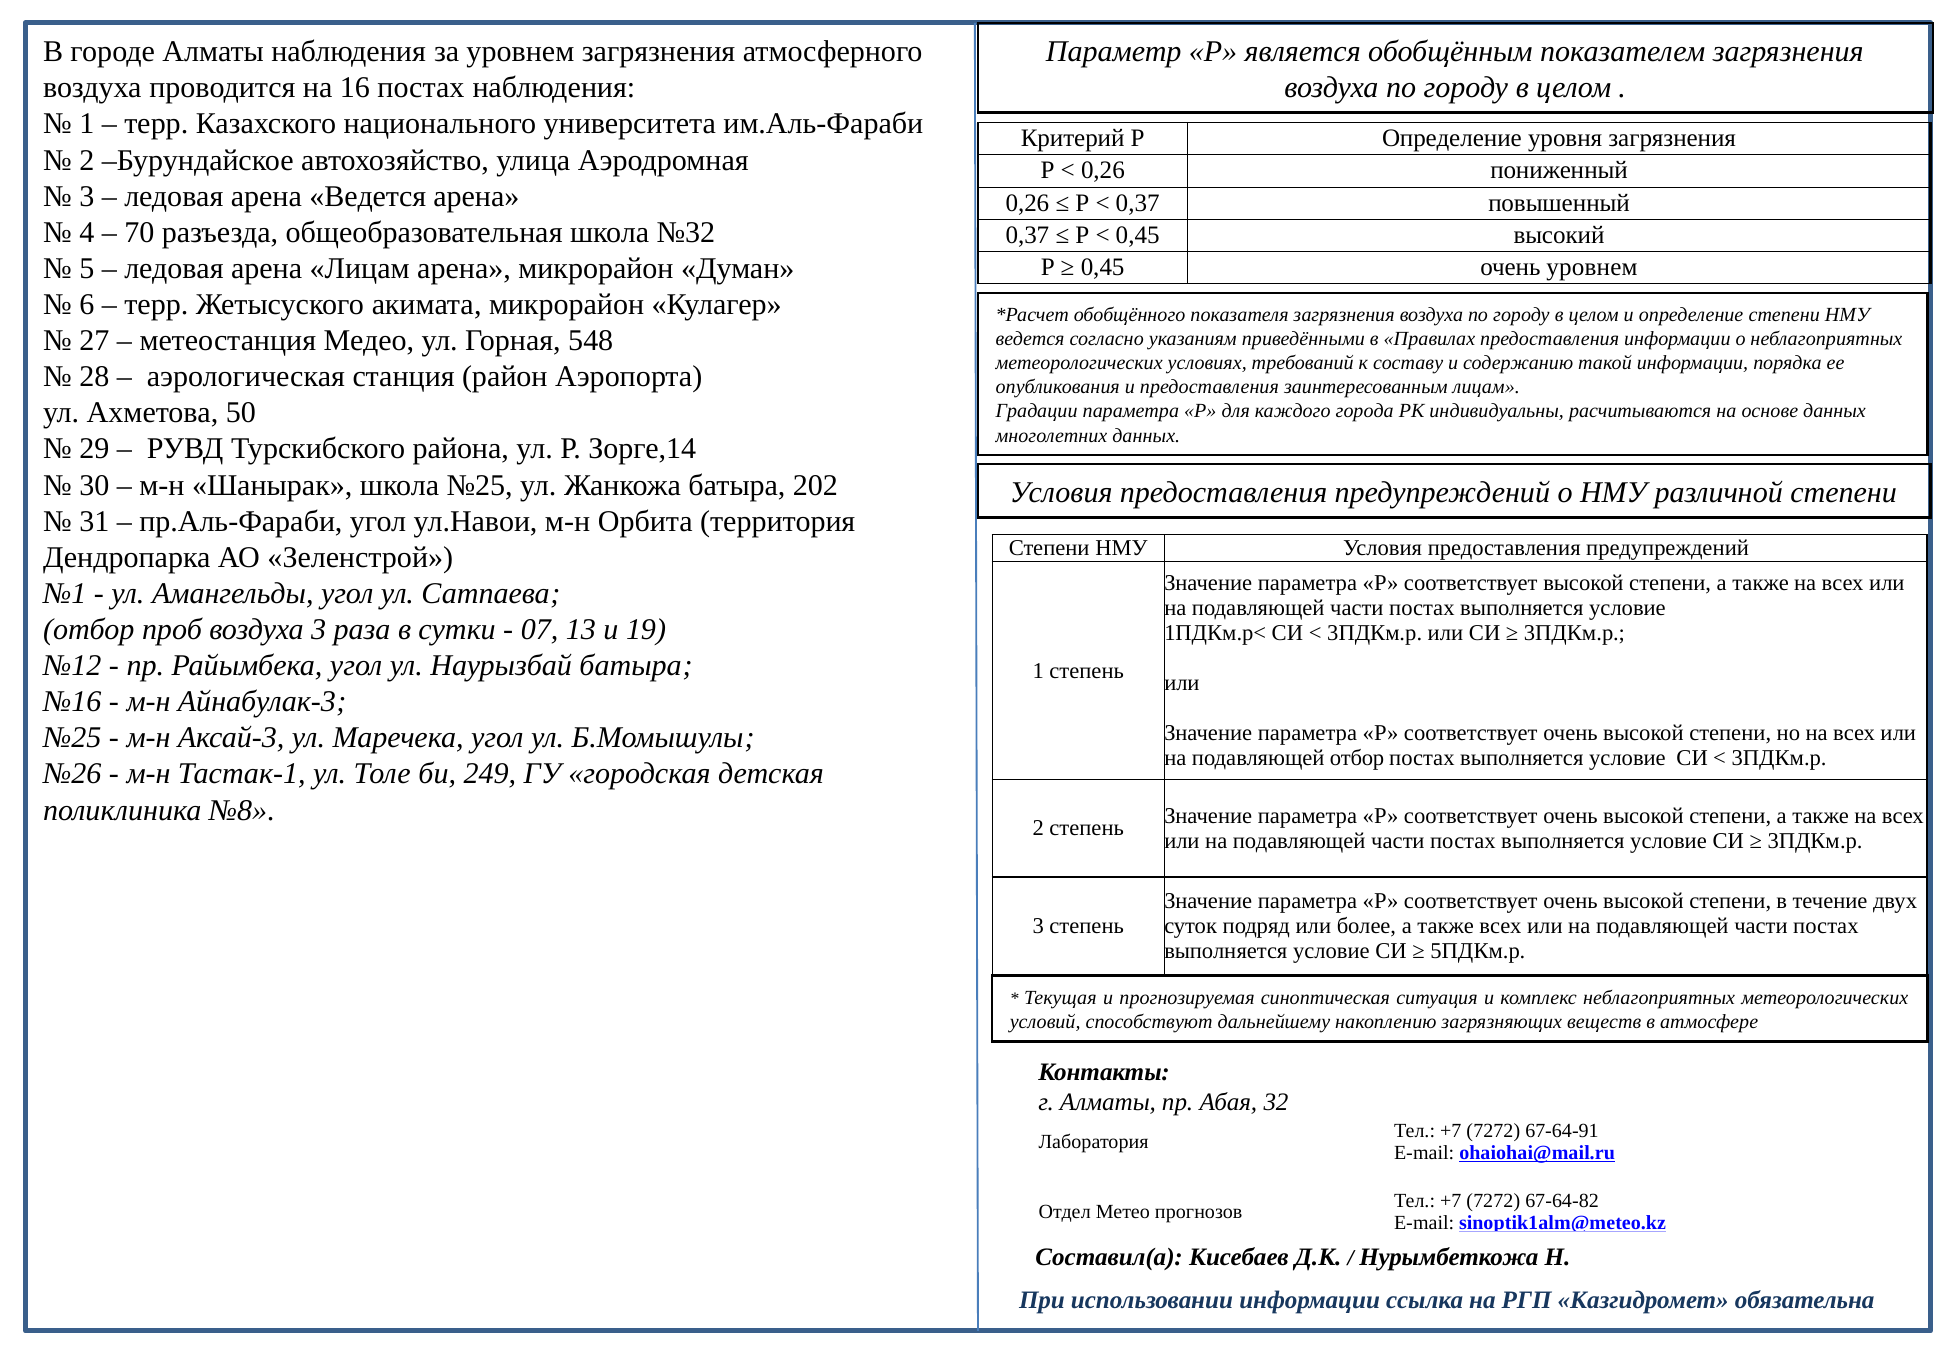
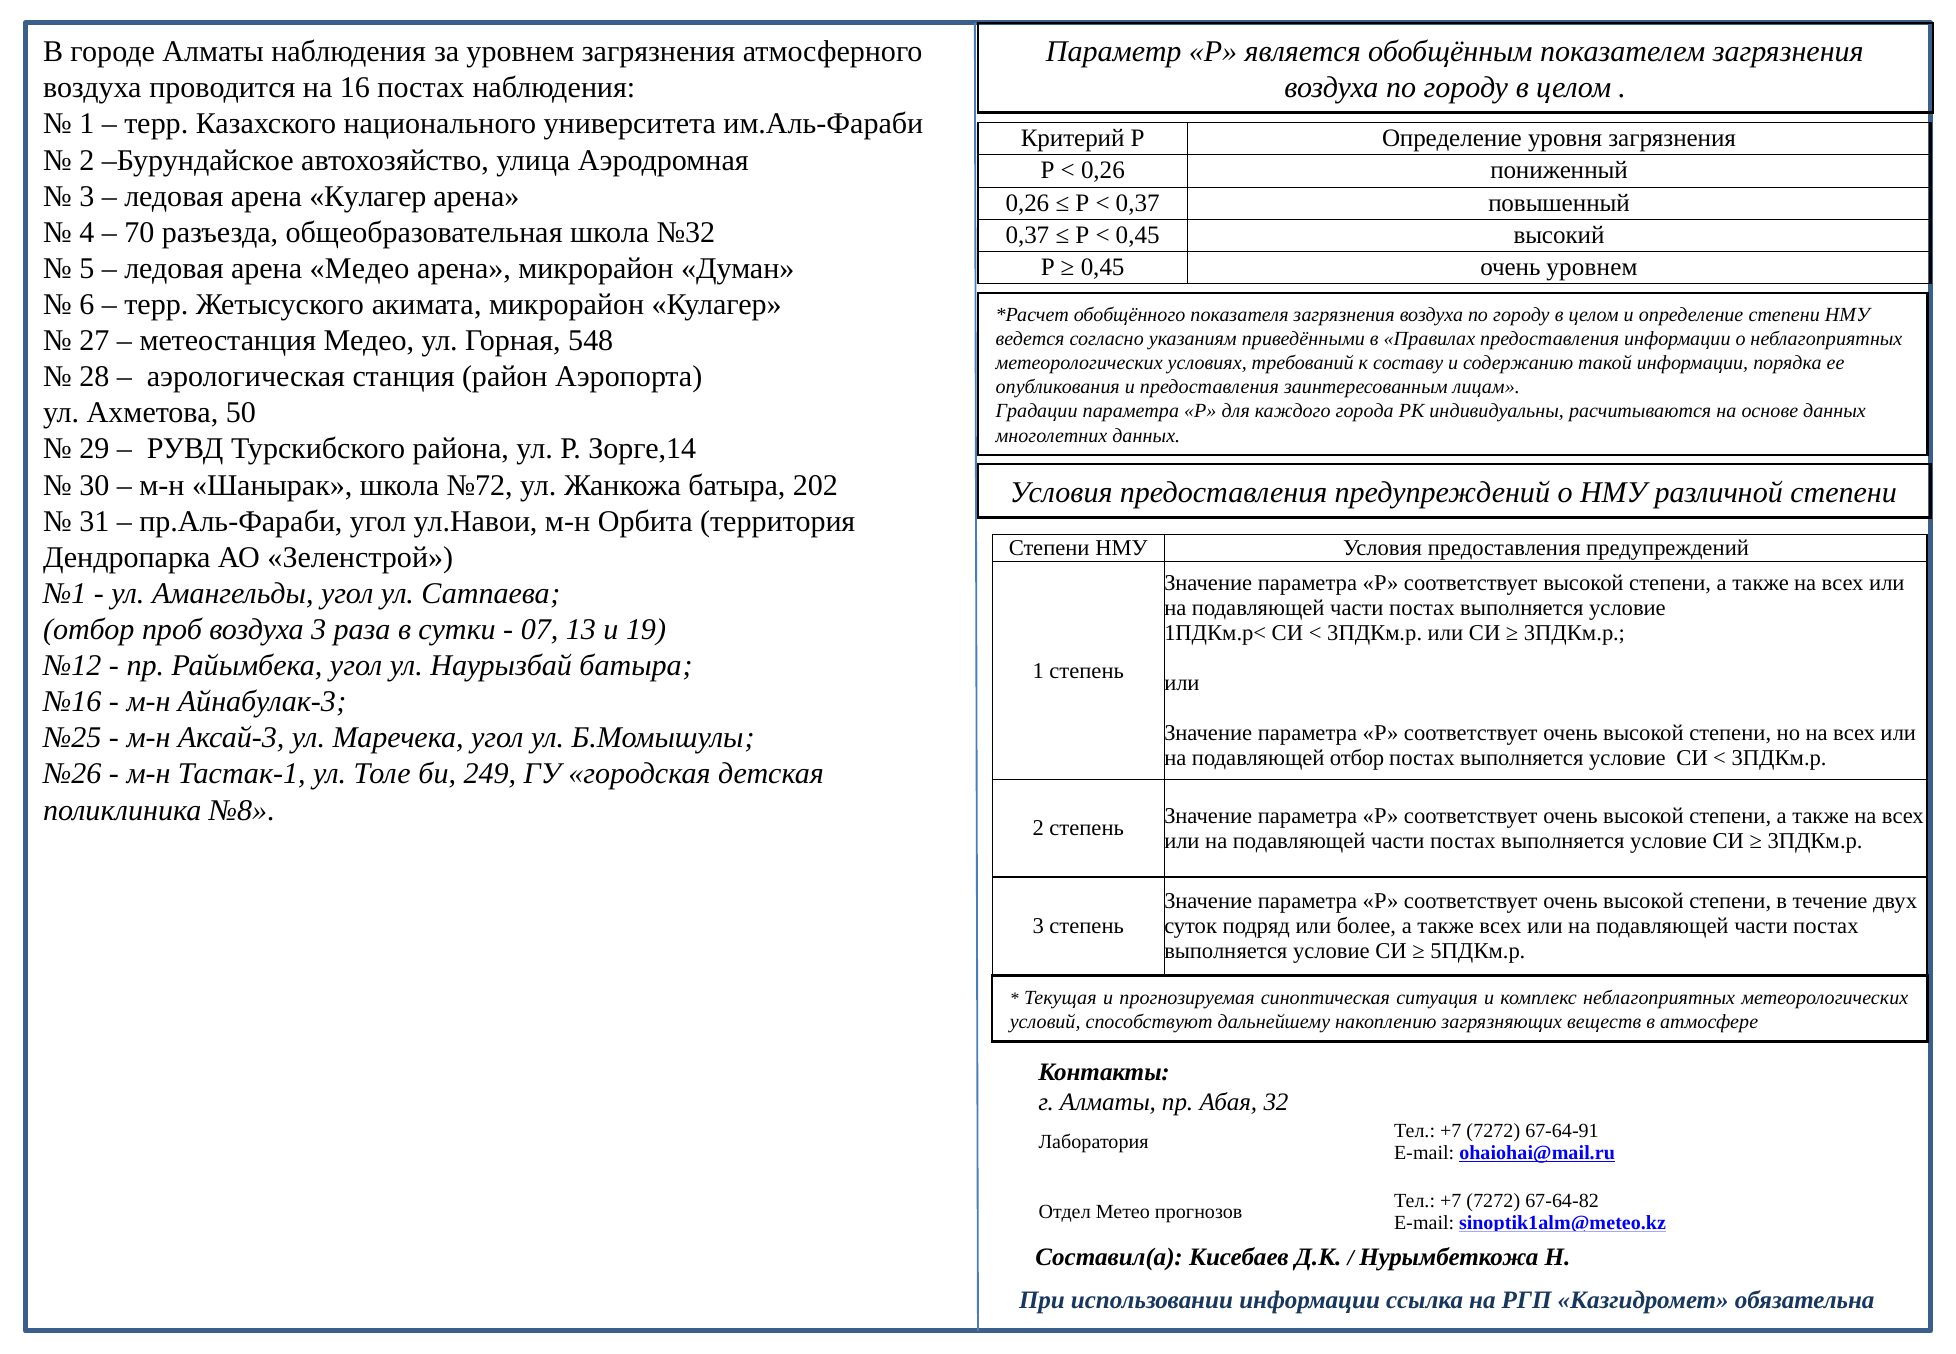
арена Ведется: Ведется -> Кулагер (368, 196)
арена Лицам: Лицам -> Медео (359, 269)
школа №25: №25 -> №72 (480, 485)
